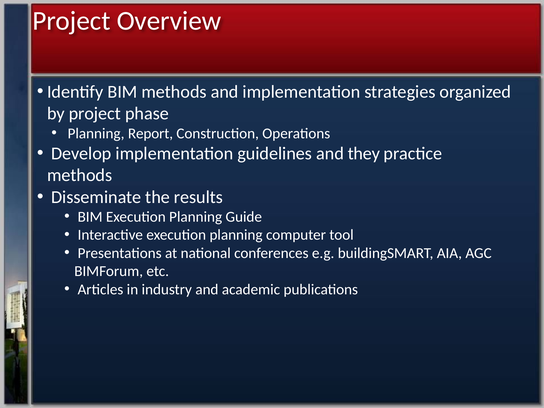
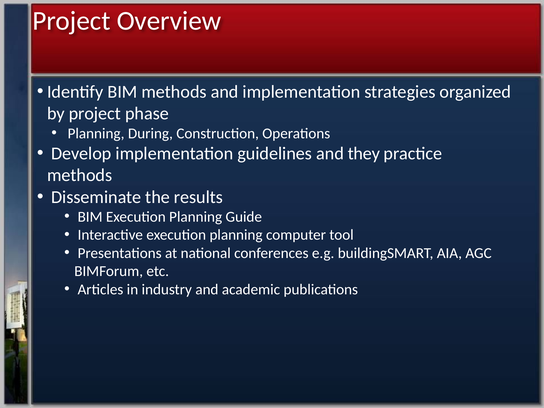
Report: Report -> During (150, 133)
